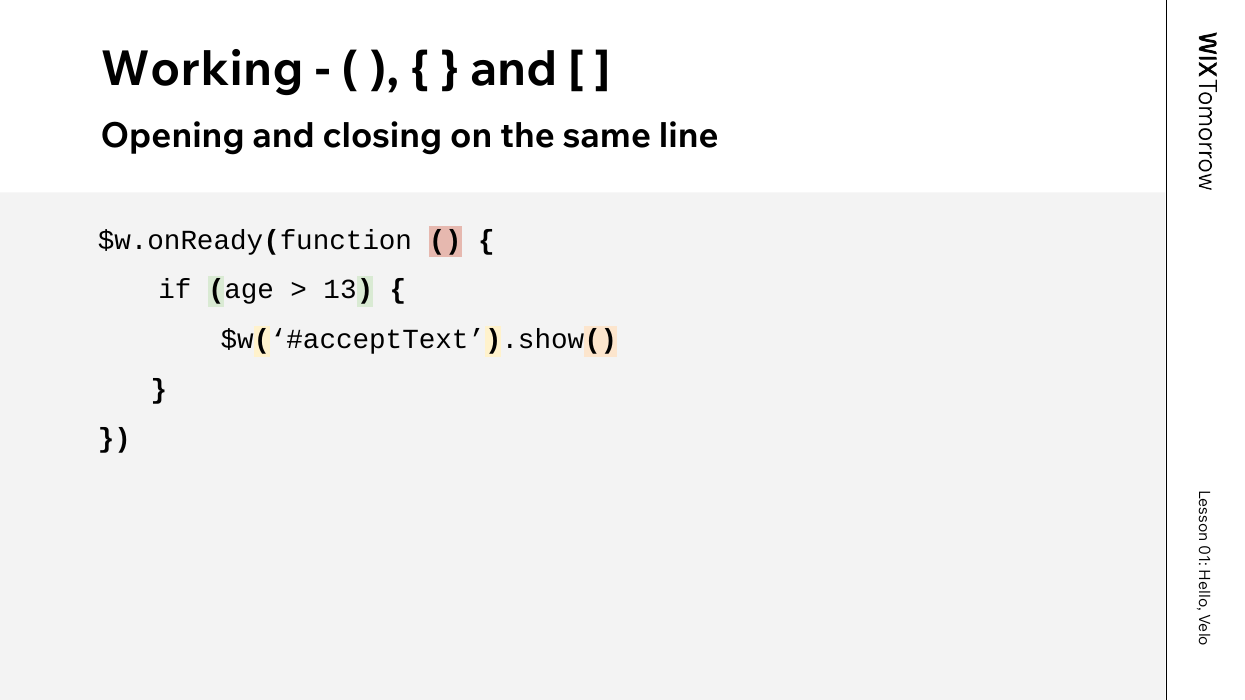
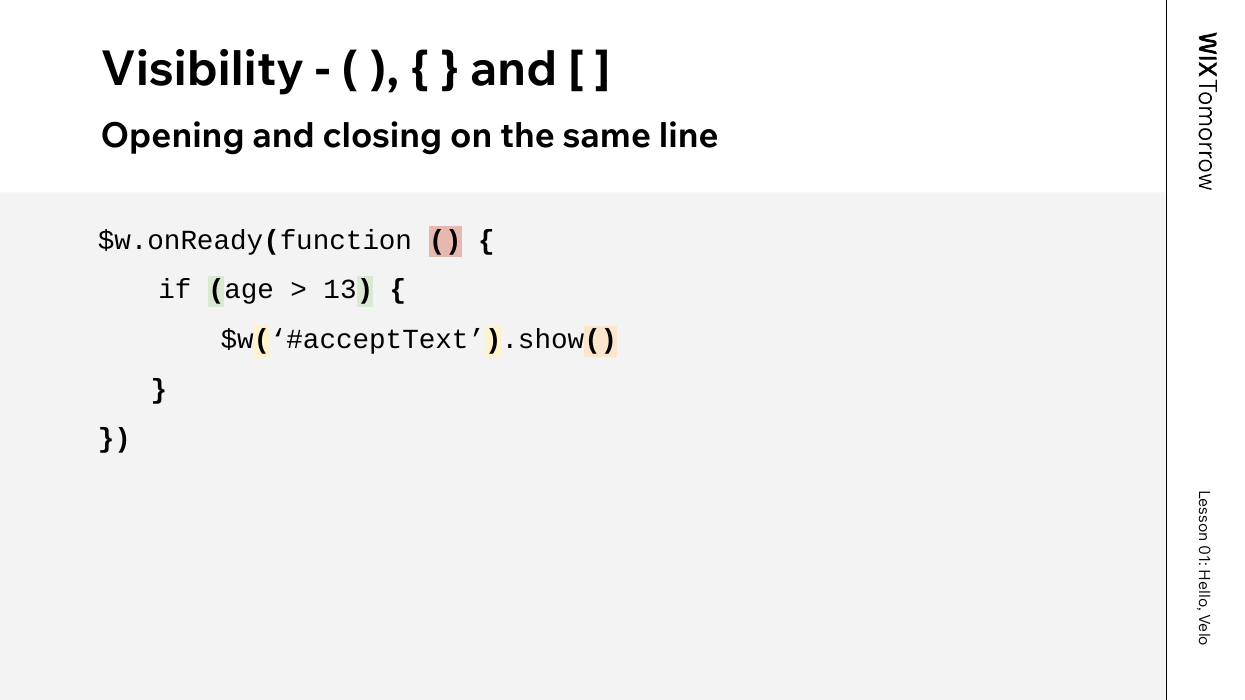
Working: Working -> Visibility (202, 70)
